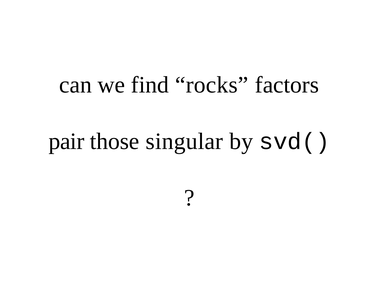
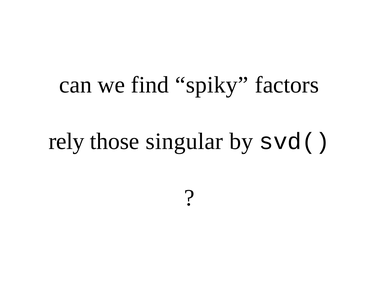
rocks: rocks -> spiky (212, 85)
pair: pair -> rely (66, 141)
